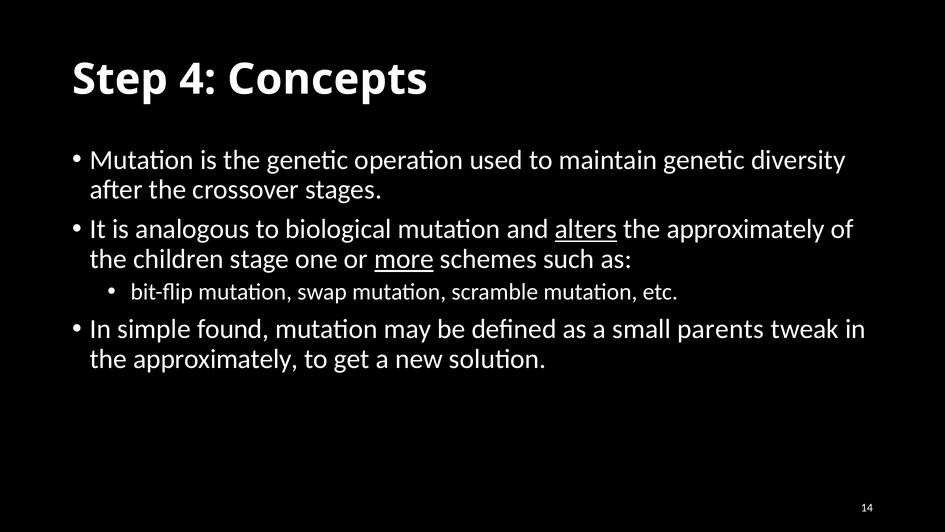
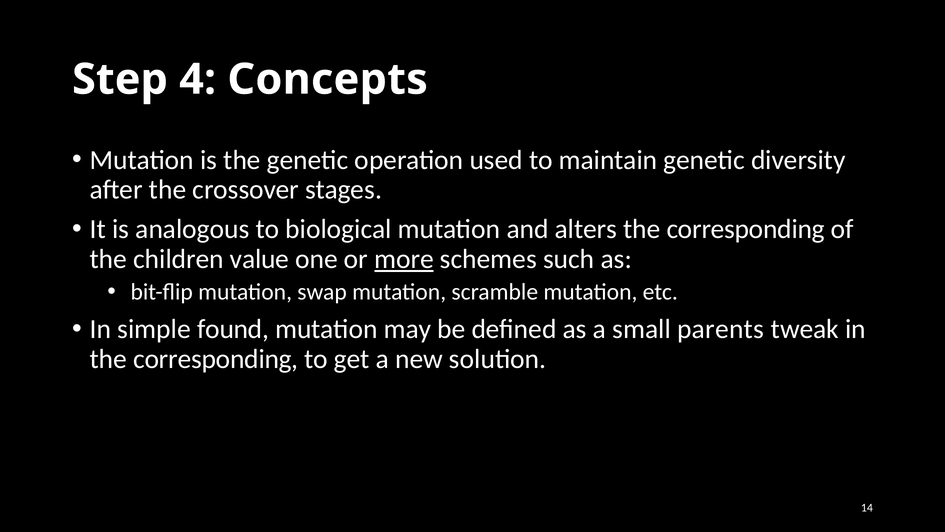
alters underline: present -> none (586, 229)
approximately: approximately -> corresponding (746, 229)
stage: stage -> value (260, 259)
approximately: approximately -> corresponding (216, 359)
